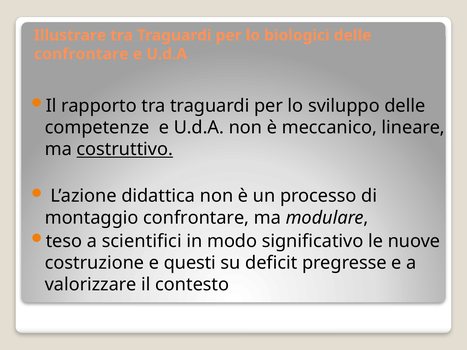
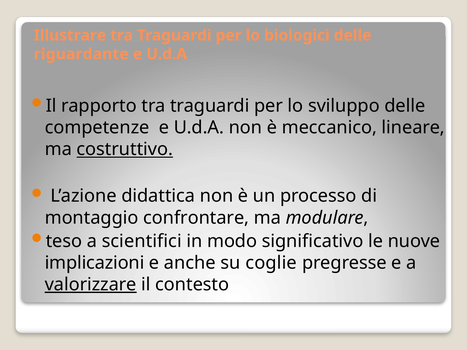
confrontare: confrontare -> riguardante (81, 54)
costruzione: costruzione -> implicazioni (95, 263)
questi: questi -> anche (190, 263)
deficit: deficit -> coglie (271, 263)
valorizzare underline: none -> present (91, 285)
